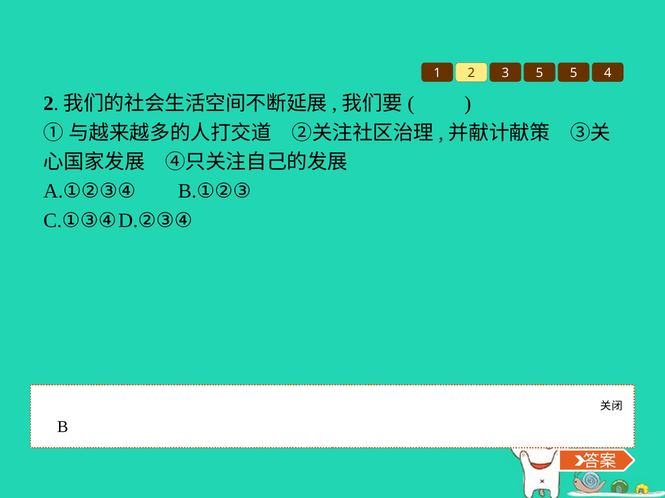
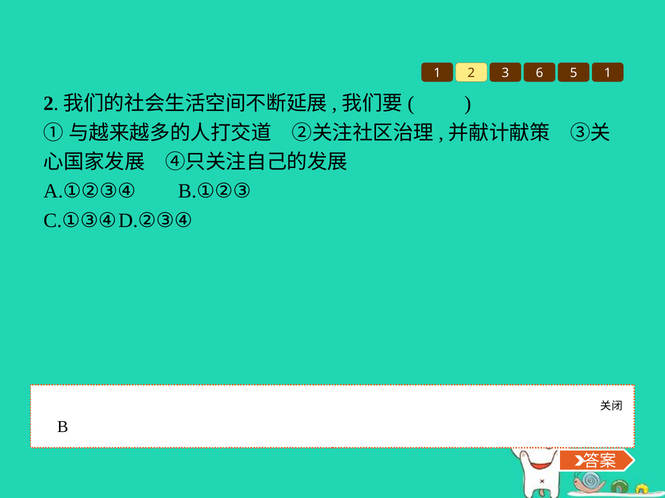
3 5: 5 -> 6 (540, 73)
5 4: 4 -> 1 (608, 73)
